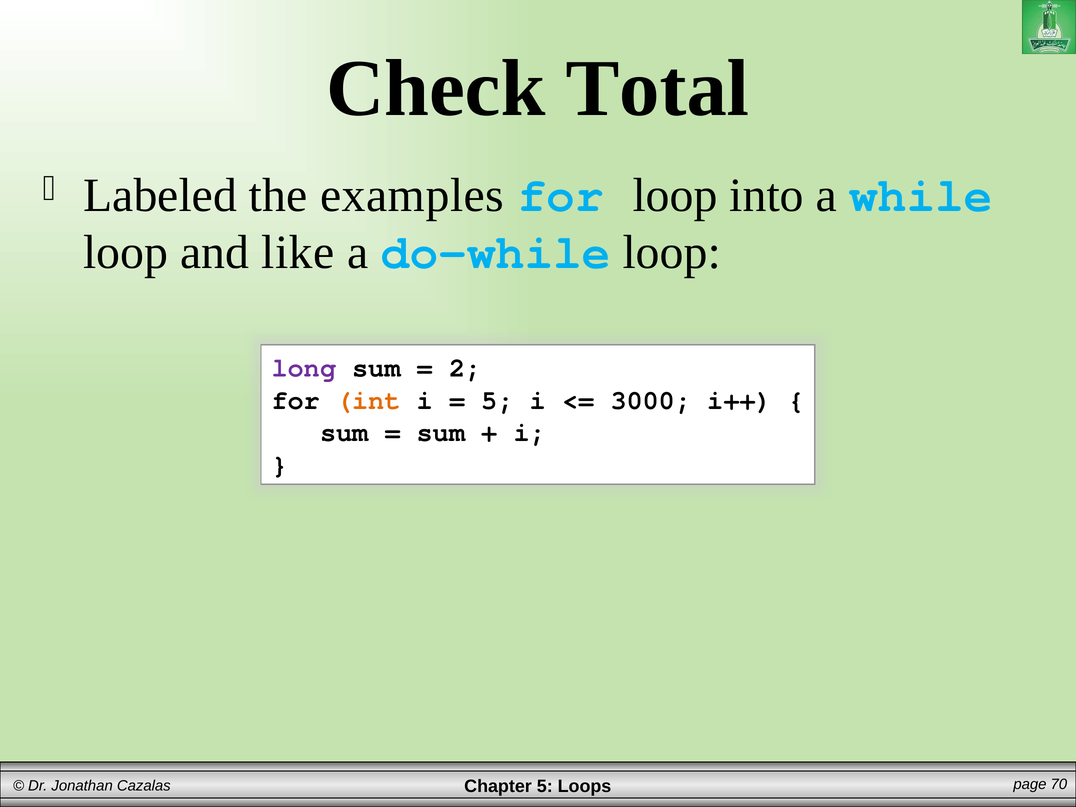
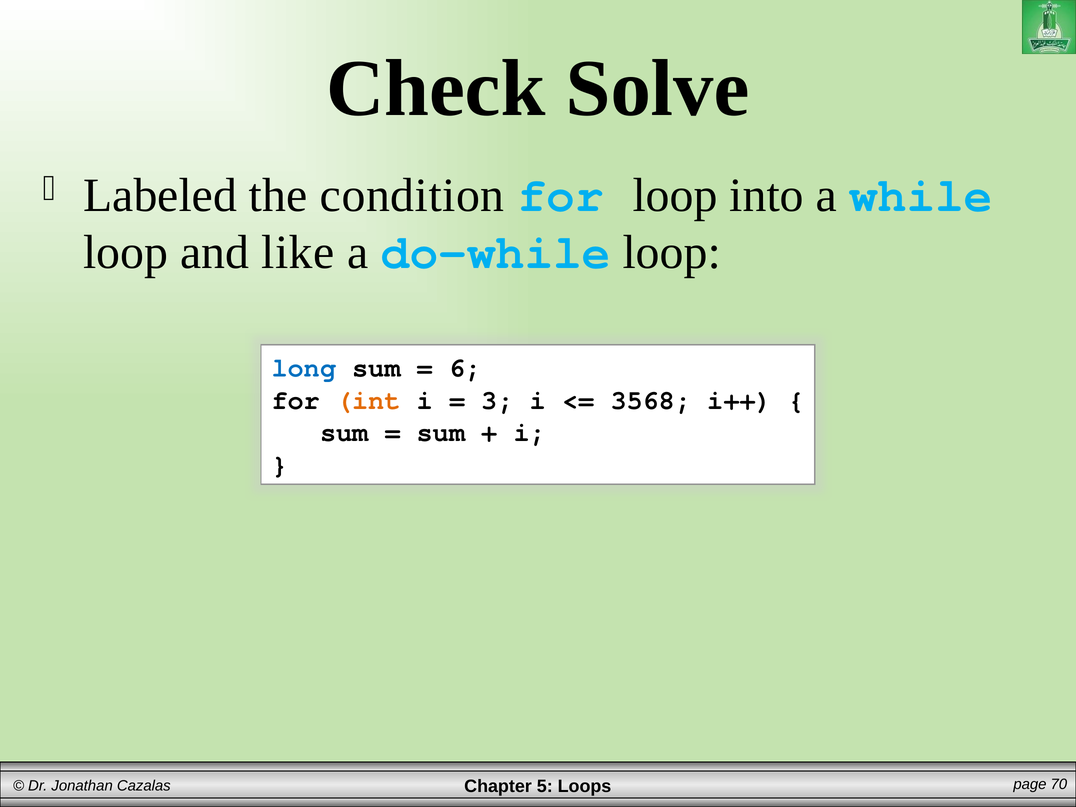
Total: Total -> Solve (658, 89)
examples: examples -> condition (412, 195)
long colour: purple -> blue (304, 368)
2: 2 -> 6 (465, 368)
5: 5 -> 3 (498, 400)
3000: 3000 -> 3568 (651, 400)
